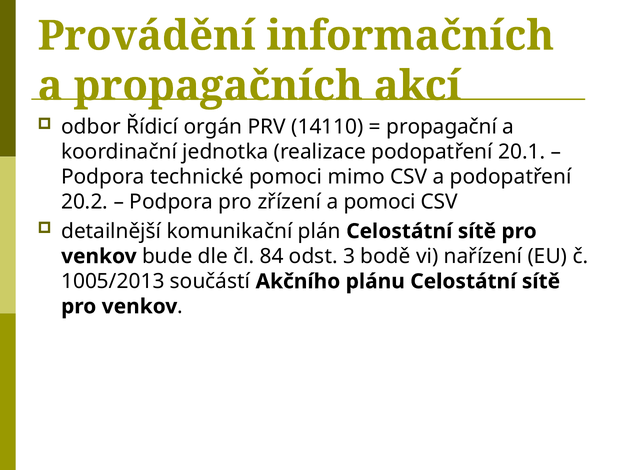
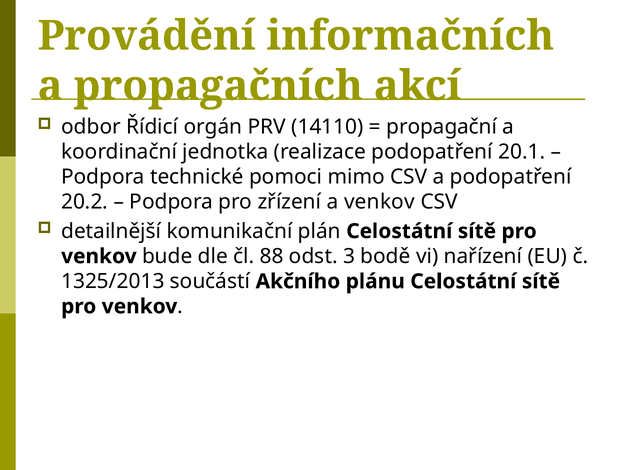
a pomoci: pomoci -> venkov (380, 202)
84: 84 -> 88 (272, 256)
1005/2013: 1005/2013 -> 1325/2013 (113, 282)
